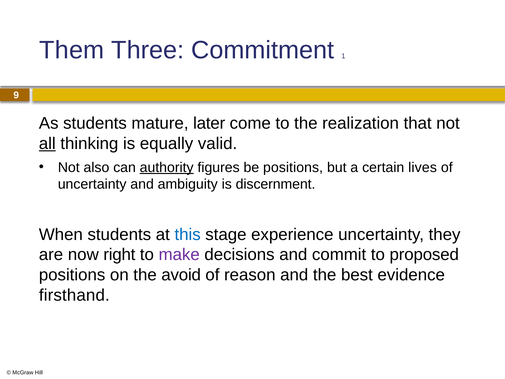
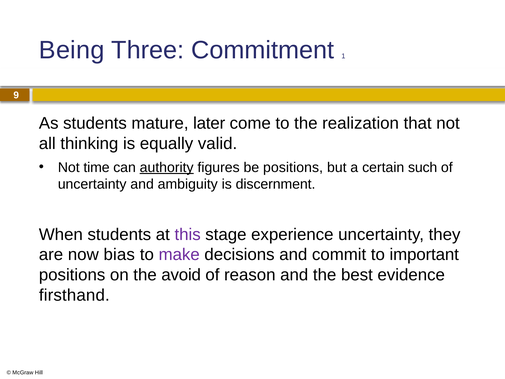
Them: Them -> Being (72, 50)
all underline: present -> none (47, 143)
also: also -> time (97, 167)
lives: lives -> such (423, 167)
this colour: blue -> purple (188, 234)
right: right -> bias (119, 255)
proposed: proposed -> important (424, 255)
